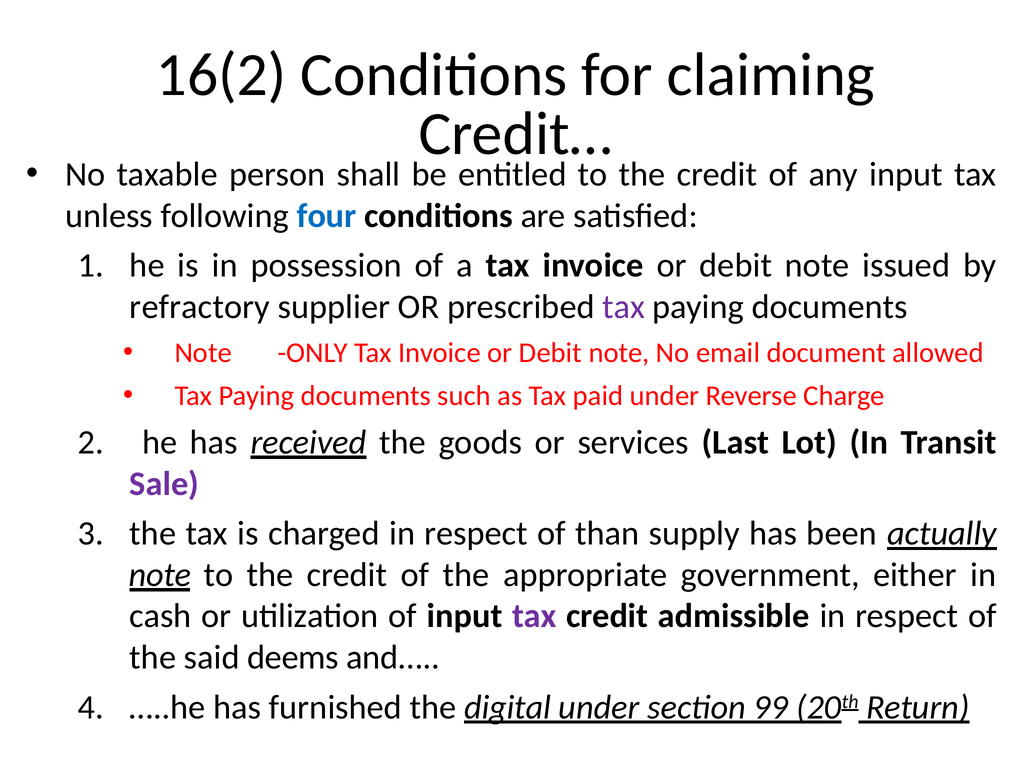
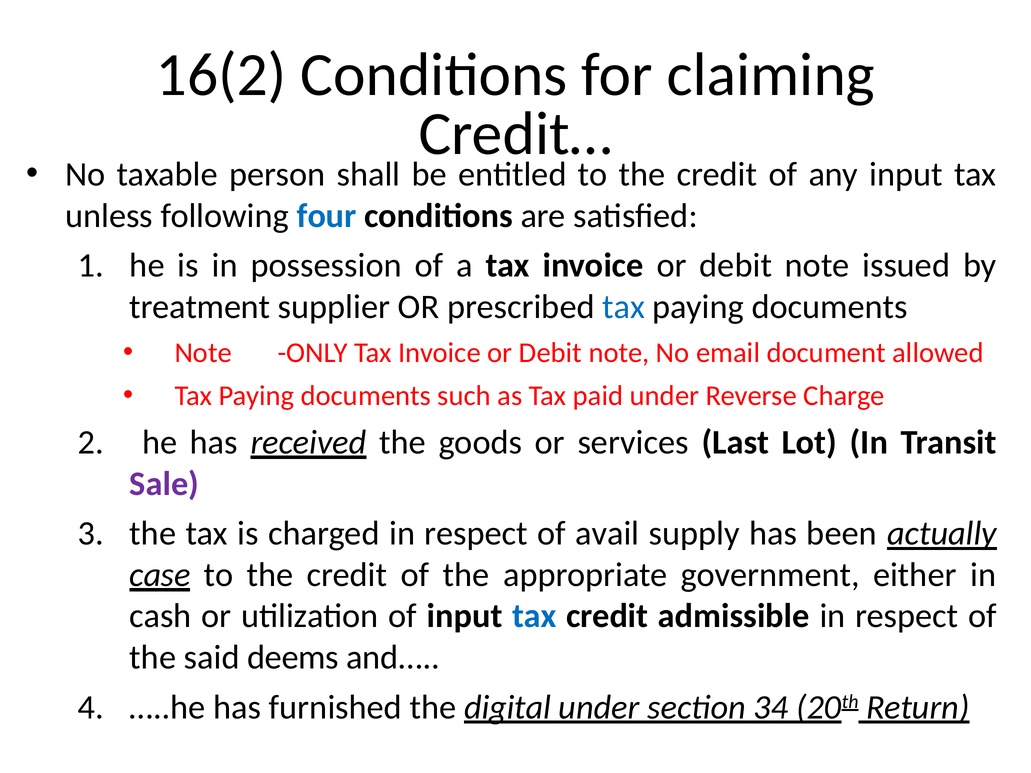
refractory: refractory -> treatment (200, 307)
tax colour: purple -> blue (624, 307)
than: than -> avail (607, 534)
note: note -> case (160, 575)
tax colour: purple -> blue (534, 616)
99: 99 -> 34 (771, 707)
